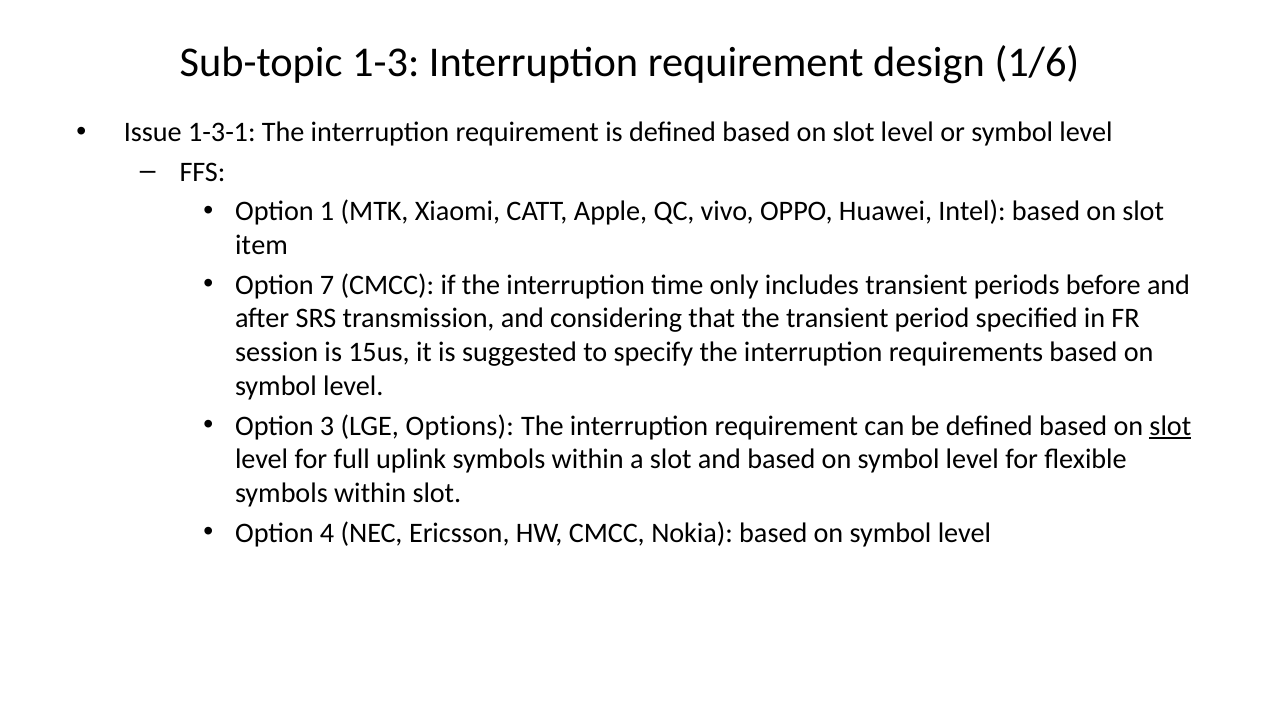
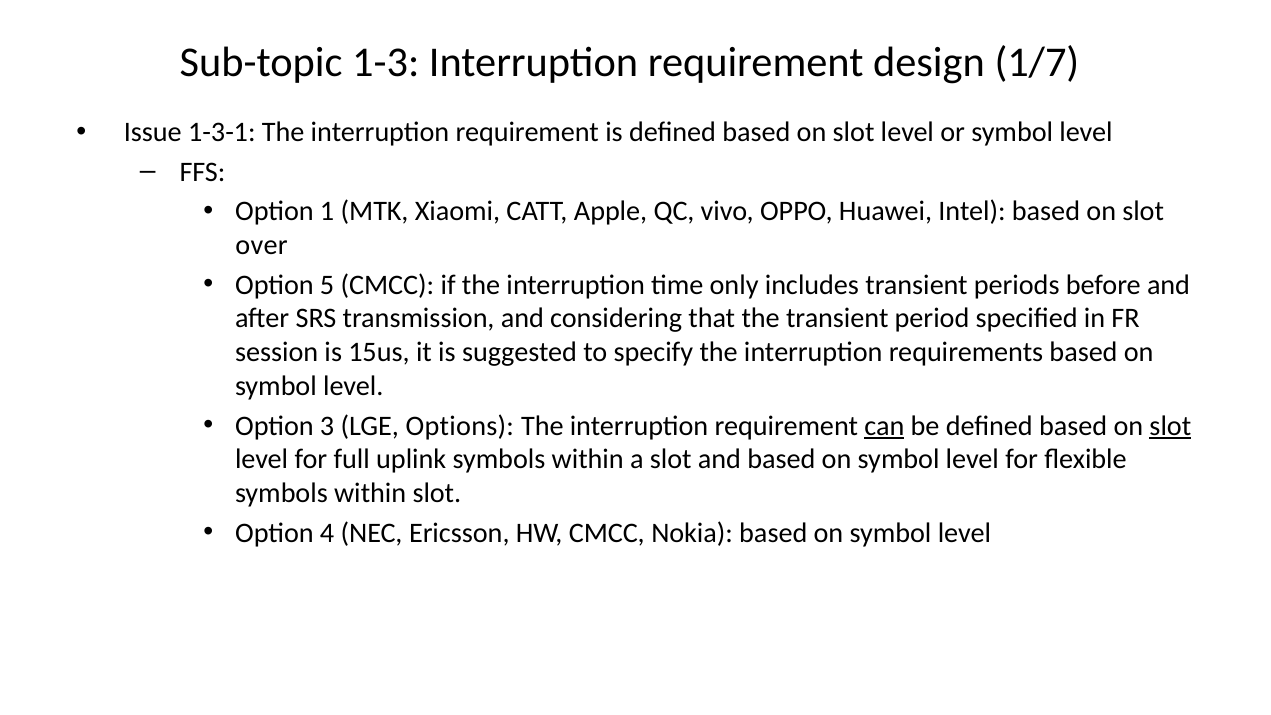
1/6: 1/6 -> 1/7 (1037, 63)
item: item -> over (261, 245)
7: 7 -> 5 (327, 285)
can underline: none -> present (884, 426)
